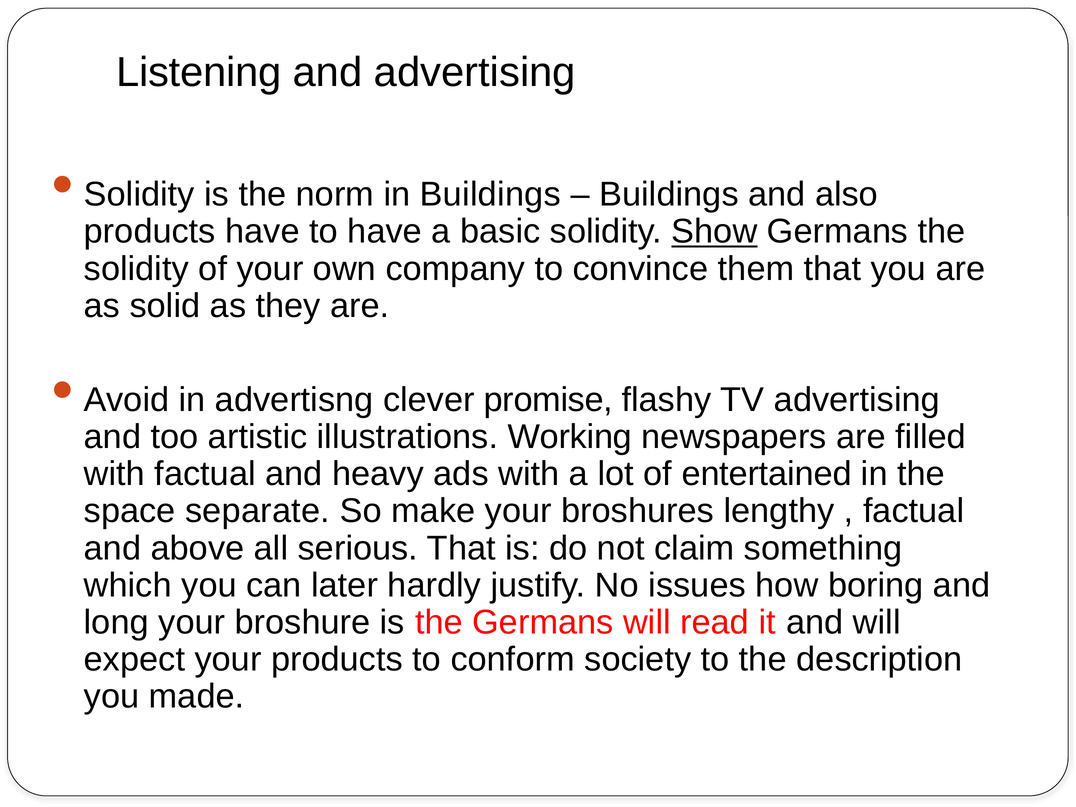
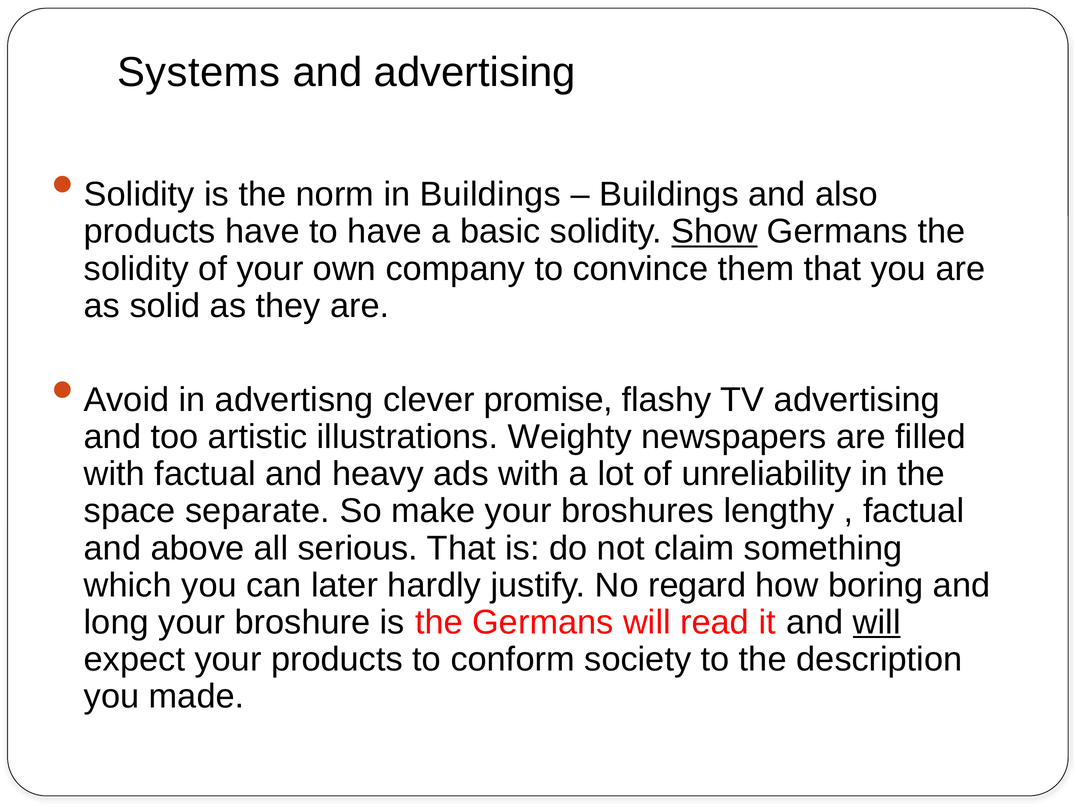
Listening: Listening -> Systems (199, 72)
Working: Working -> Weighty (570, 437)
entertained: entertained -> unreliability (767, 474)
issues: issues -> regard (697, 585)
will underline: none -> present (877, 622)
